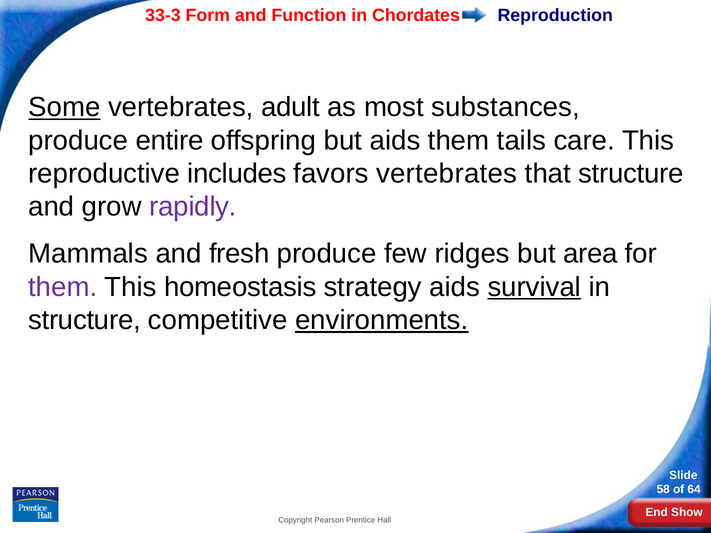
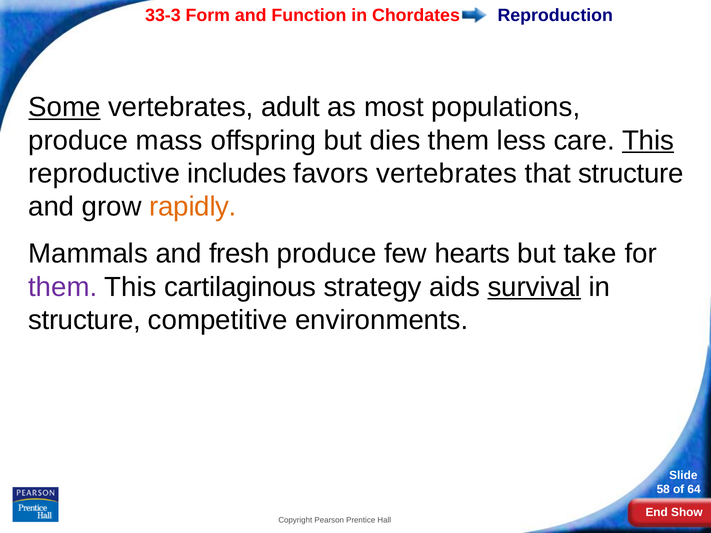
substances: substances -> populations (506, 107)
entire: entire -> mass (169, 140)
but aids: aids -> dies (395, 140)
tails: tails -> less (521, 140)
This underline: none -> present (648, 140)
rapidly colour: purple -> orange (193, 207)
ridges: ridges -> hearts (472, 254)
area: area -> take (590, 254)
homeostasis: homeostasis -> cartilaginous (240, 287)
environments underline: present -> none (382, 320)
